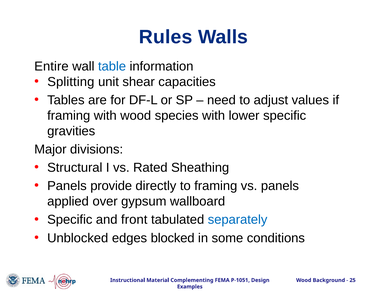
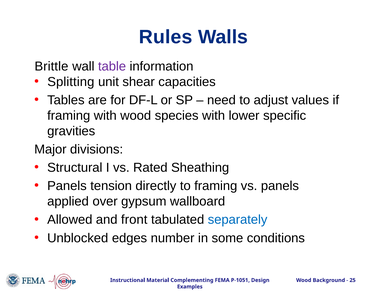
Entire: Entire -> Brittle (51, 66)
table colour: blue -> purple (112, 66)
provide: provide -> tension (111, 186)
Specific: Specific -> Allowed (70, 220)
blocked: blocked -> number (173, 238)
